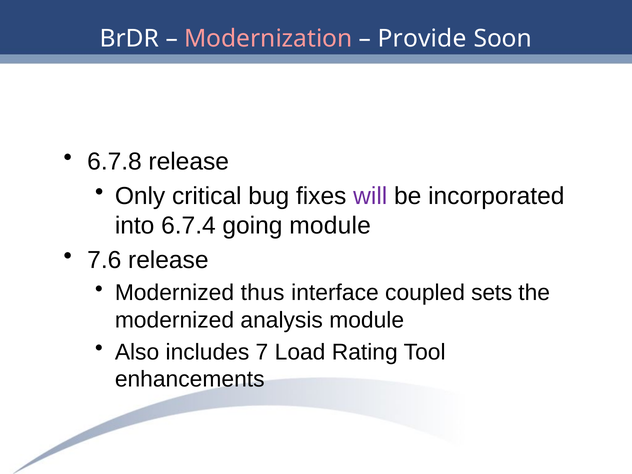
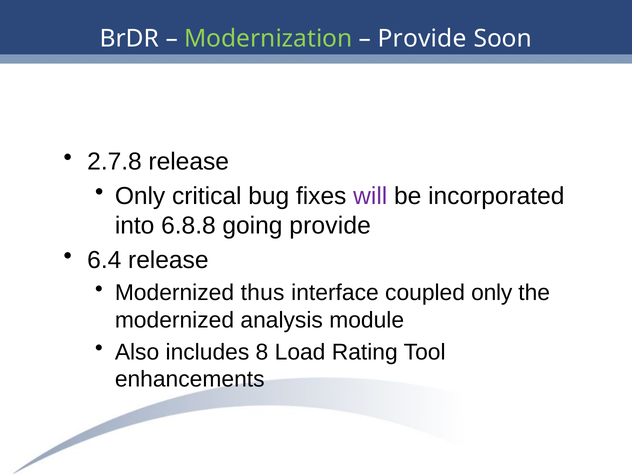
Modernization colour: pink -> light green (268, 39)
6.7.8: 6.7.8 -> 2.7.8 (114, 162)
6.7.4: 6.7.4 -> 6.8.8 (188, 225)
going module: module -> provide (330, 225)
7.6: 7.6 -> 6.4 (104, 260)
coupled sets: sets -> only (492, 293)
7: 7 -> 8 (262, 352)
